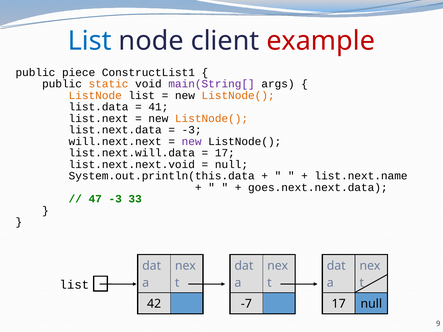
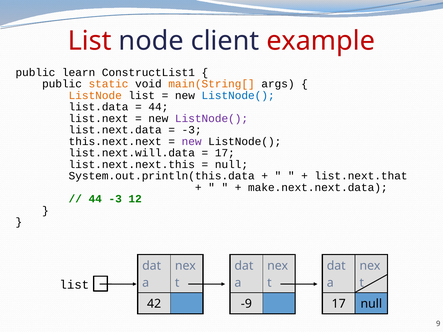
List colour: blue -> red (90, 41)
piece: piece -> learn (79, 72)
main(String[ colour: purple -> orange (212, 84)
ListNode( colour: orange -> blue (238, 95)
41: 41 -> 44 (158, 107)
ListNode( colour: orange -> purple (212, 119)
will.next.next: will.next.next -> this.next.next (115, 142)
list.next.next.void: list.next.next.void -> list.next.next.this (132, 165)
list.next.name: list.next.name -> list.next.that (361, 176)
goes.next.next.data: goes.next.next.data -> make.next.next.data (318, 188)
47: 47 -> 44 (95, 199)
33: 33 -> 12 (135, 199)
-7: -7 -> -9 (246, 304)
